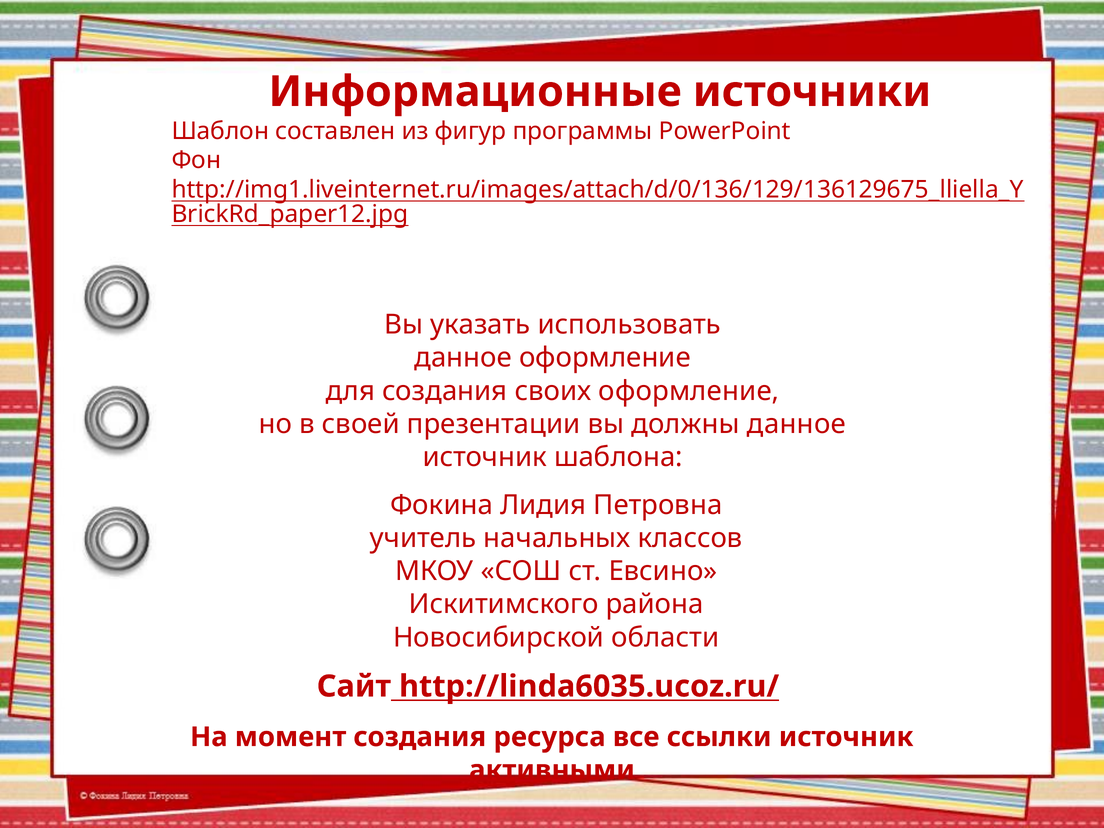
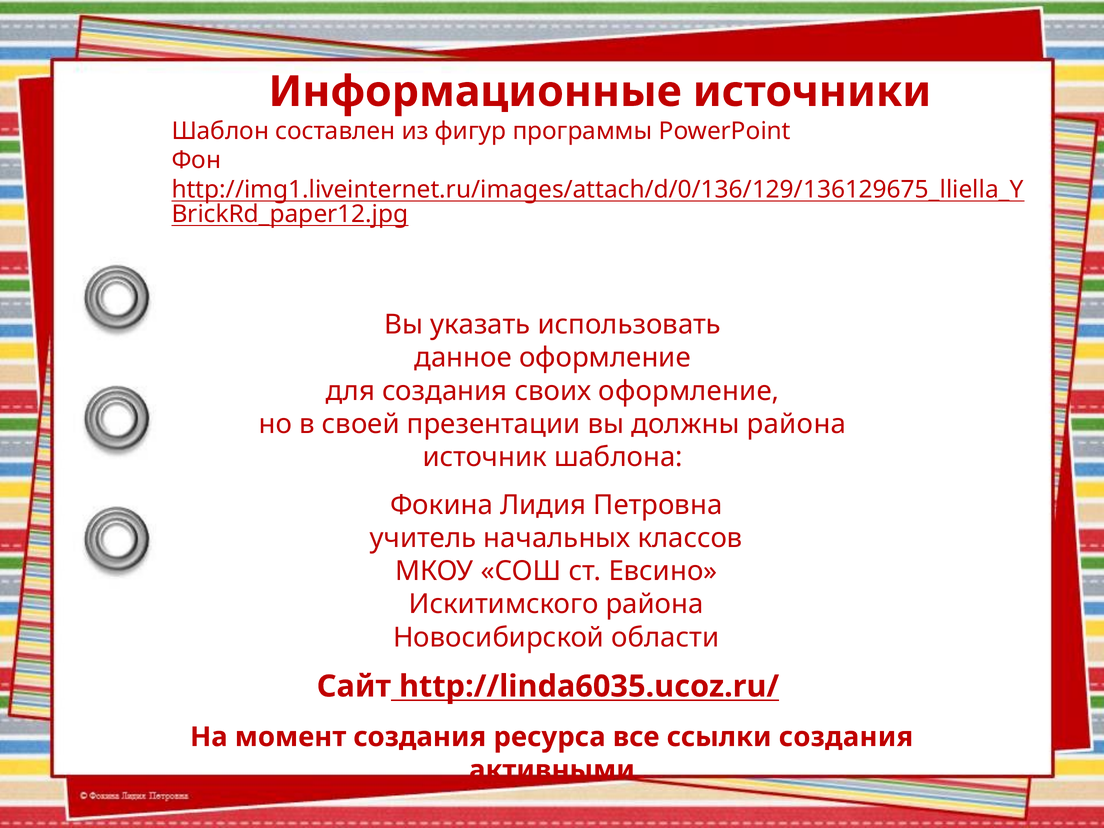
должны данное: данное -> района (796, 424)
ссылки источник: источник -> создания (846, 737)
